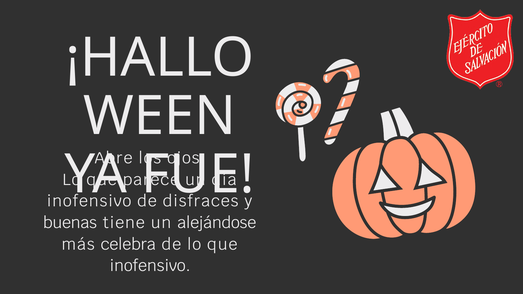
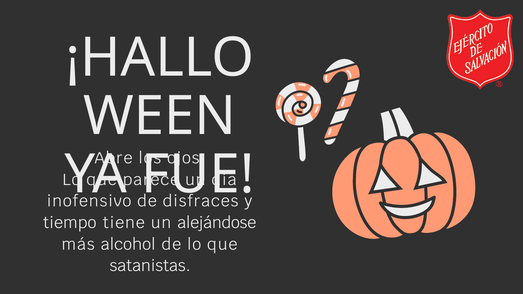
buenas: buenas -> tiempo (70, 223)
celebra: celebra -> alcohol (128, 245)
inofensivo: inofensivo -> satanistas (150, 266)
